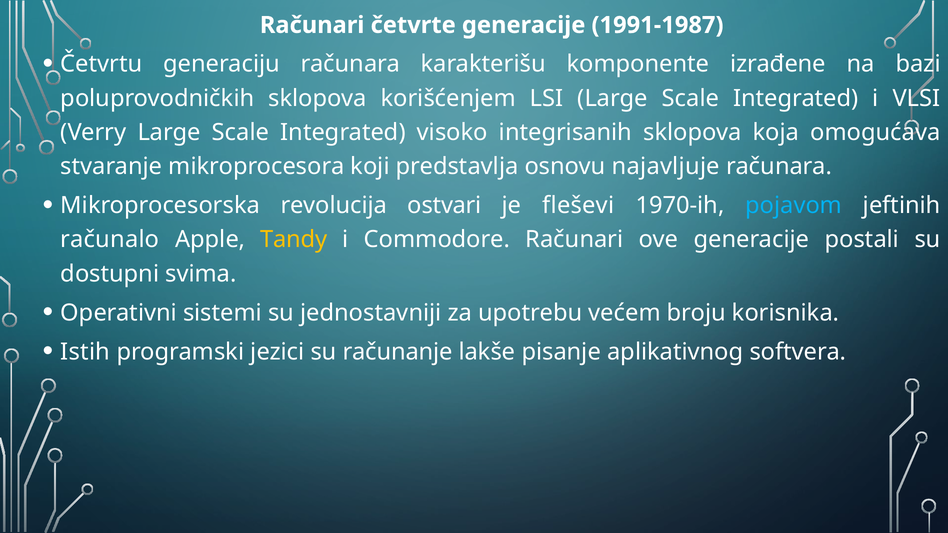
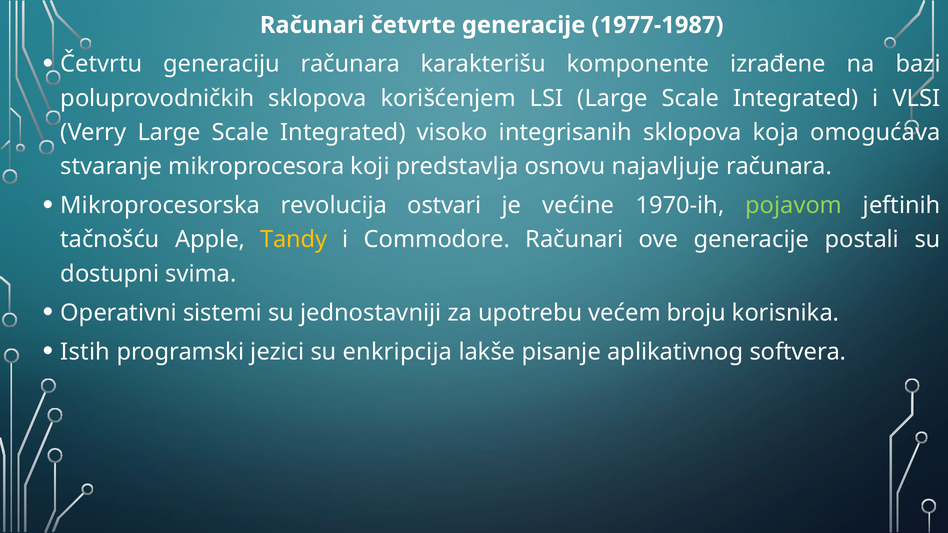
1991-1987: 1991-1987 -> 1977-1987 (658, 25)
fleševi: fleševi -> većine (578, 206)
pojavom colour: light blue -> light green (794, 206)
računalo: računalo -> tačnošću (110, 240)
računanje: računanje -> enkripcija (397, 352)
